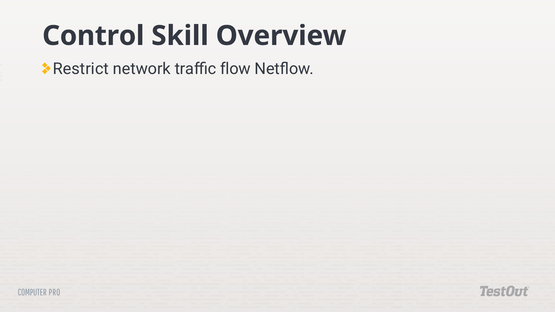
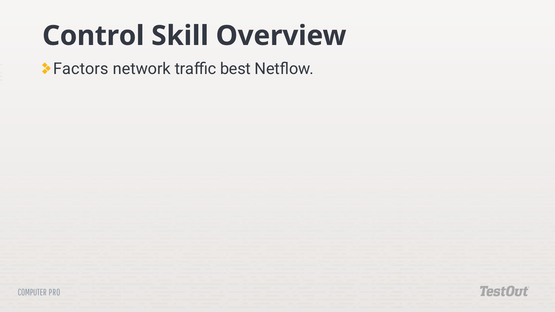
Restrict: Restrict -> Factors (81, 69)
flow: flow -> best (235, 69)
